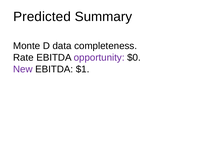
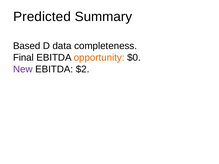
Monte: Monte -> Based (27, 46)
Rate: Rate -> Final (23, 58)
opportunity colour: purple -> orange (99, 58)
$1: $1 -> $2 (83, 69)
